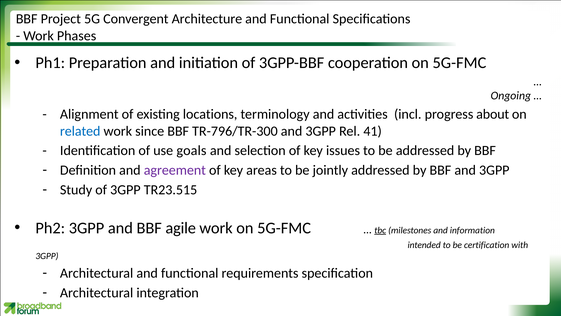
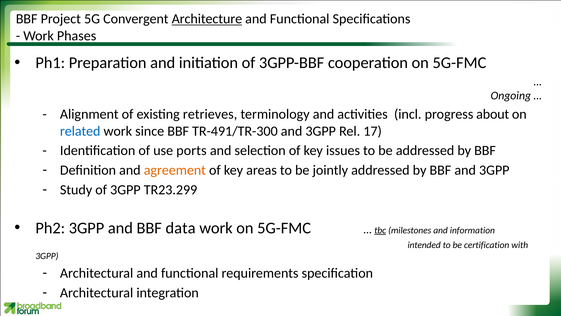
Architecture underline: none -> present (207, 19)
locations: locations -> retrieves (210, 114)
TR-796/TR-300: TR-796/TR-300 -> TR-491/TR-300 (235, 131)
41: 41 -> 17 (373, 131)
goals: goals -> ports (191, 150)
agreement colour: purple -> orange (175, 170)
TR23.515: TR23.515 -> TR23.299 (170, 190)
agile: agile -> data (181, 228)
